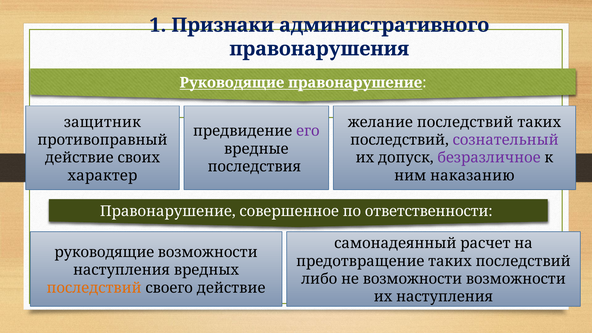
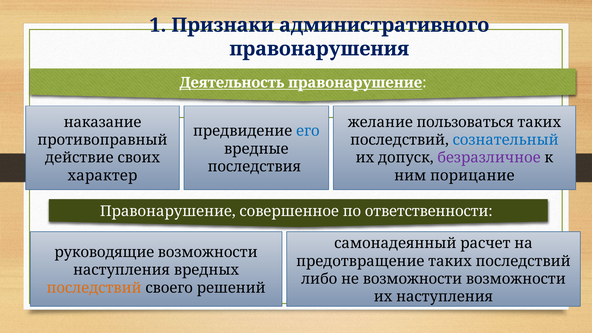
Руководящие: Руководящие -> Деятельность (232, 83)
защитник: защитник -> наказание (103, 122)
желание последствий: последствий -> пользоваться (465, 122)
его colour: purple -> blue (308, 131)
сознательный colour: purple -> blue (506, 140)
наказанию: наказанию -> порицание (472, 175)
своего действие: действие -> решений (231, 288)
